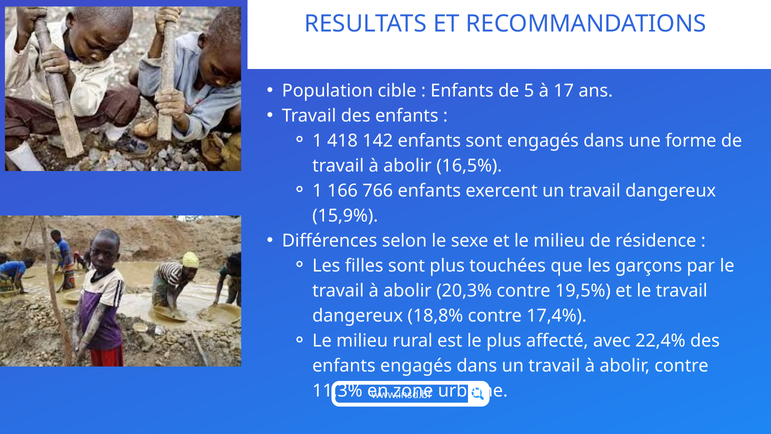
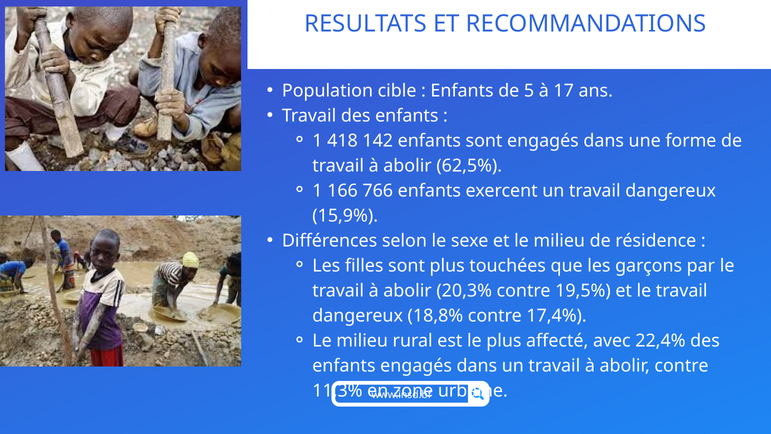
16,5%: 16,5% -> 62,5% (469, 166)
